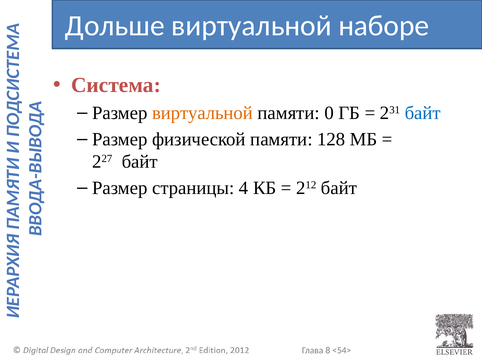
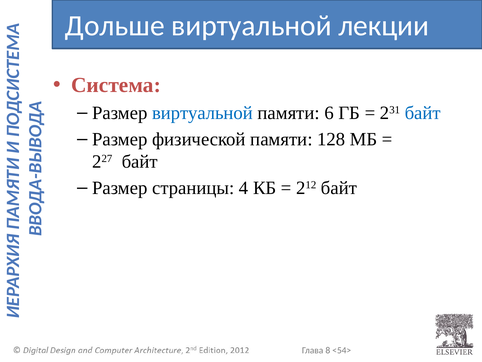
наборе: наборе -> лекции (384, 26)
виртуальной colour: orange -> blue (203, 113)
0: 0 -> 6 (329, 113)
